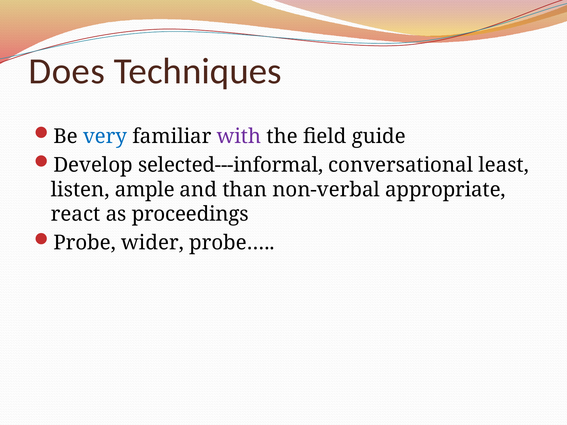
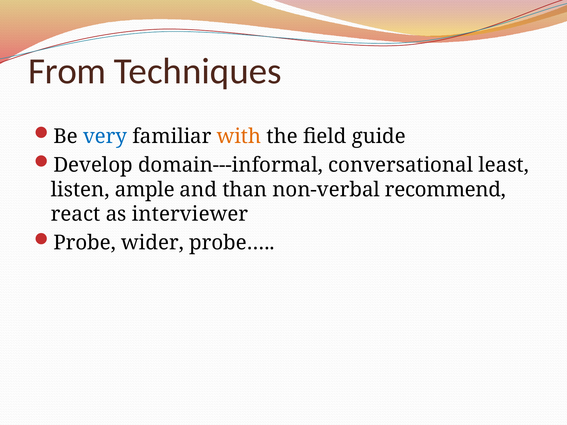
Does: Does -> From (67, 71)
with colour: purple -> orange (239, 137)
selected---informal: selected---informal -> domain---informal (231, 165)
appropriate: appropriate -> recommend (446, 190)
proceedings: proceedings -> interviewer (190, 214)
